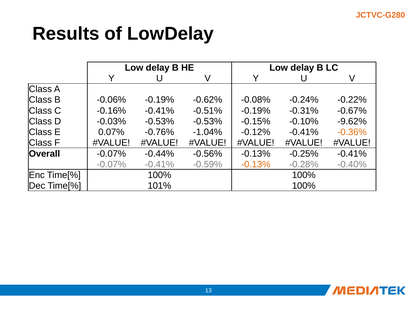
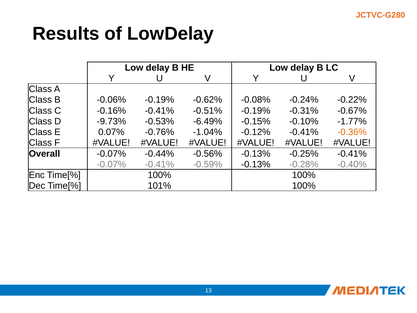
-0.03%: -0.03% -> -9.73% (111, 121)
-0.53% -0.53%: -0.53% -> -6.49% (208, 121)
-9.62%: -9.62% -> -1.77% (352, 121)
-0.13% colour: orange -> black (256, 164)
